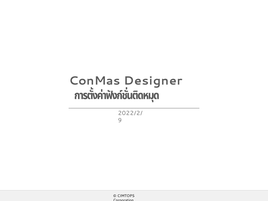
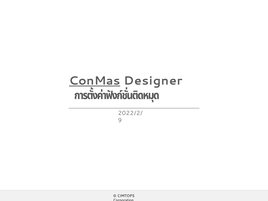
ConMas underline: none -> present (95, 81)
